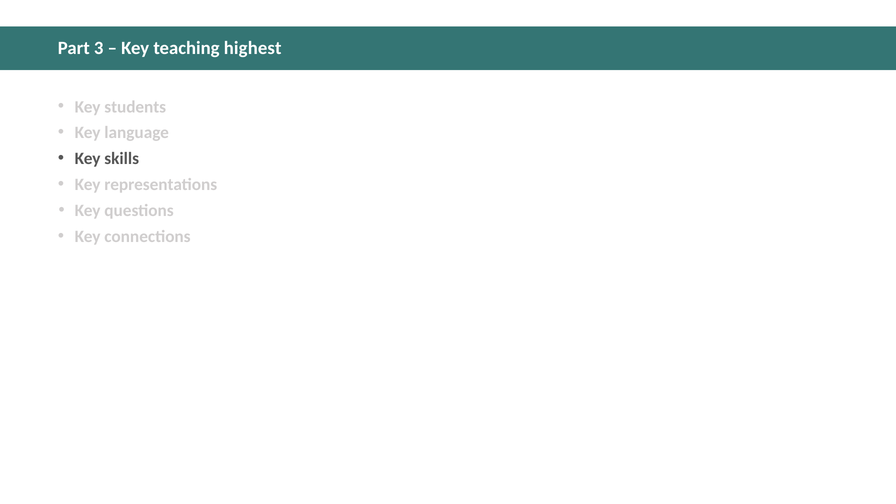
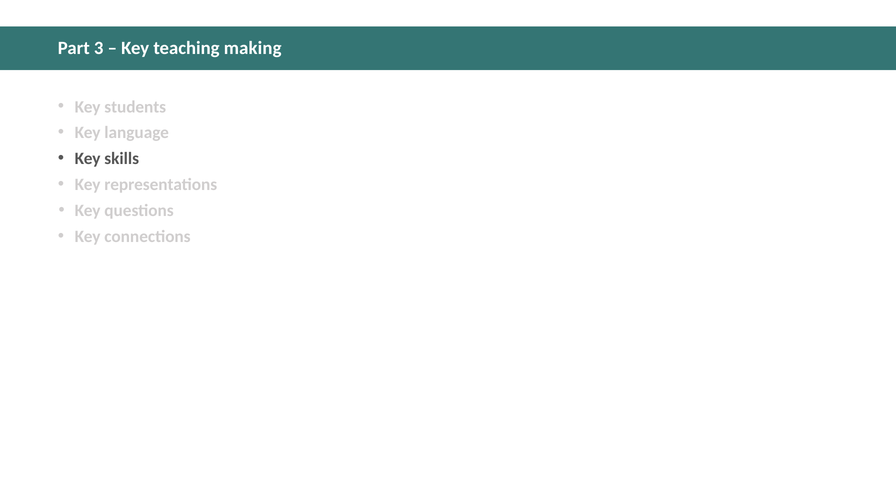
highest: highest -> making (253, 48)
